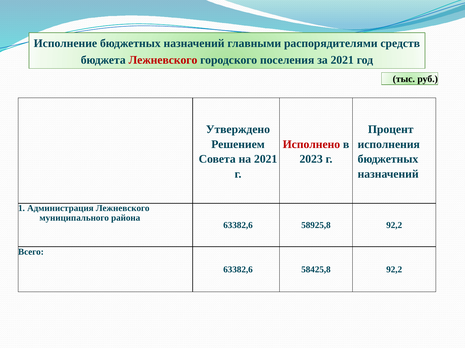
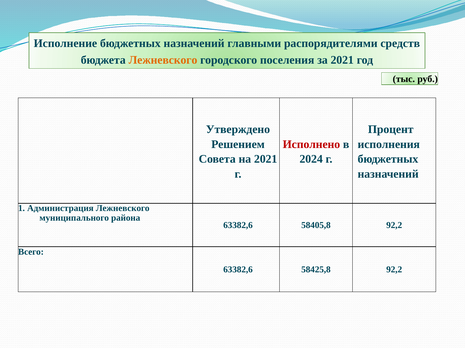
Лежневского colour: red -> orange (163, 60)
2023: 2023 -> 2024 (311, 159)
58925,8: 58925,8 -> 58405,8 (316, 226)
